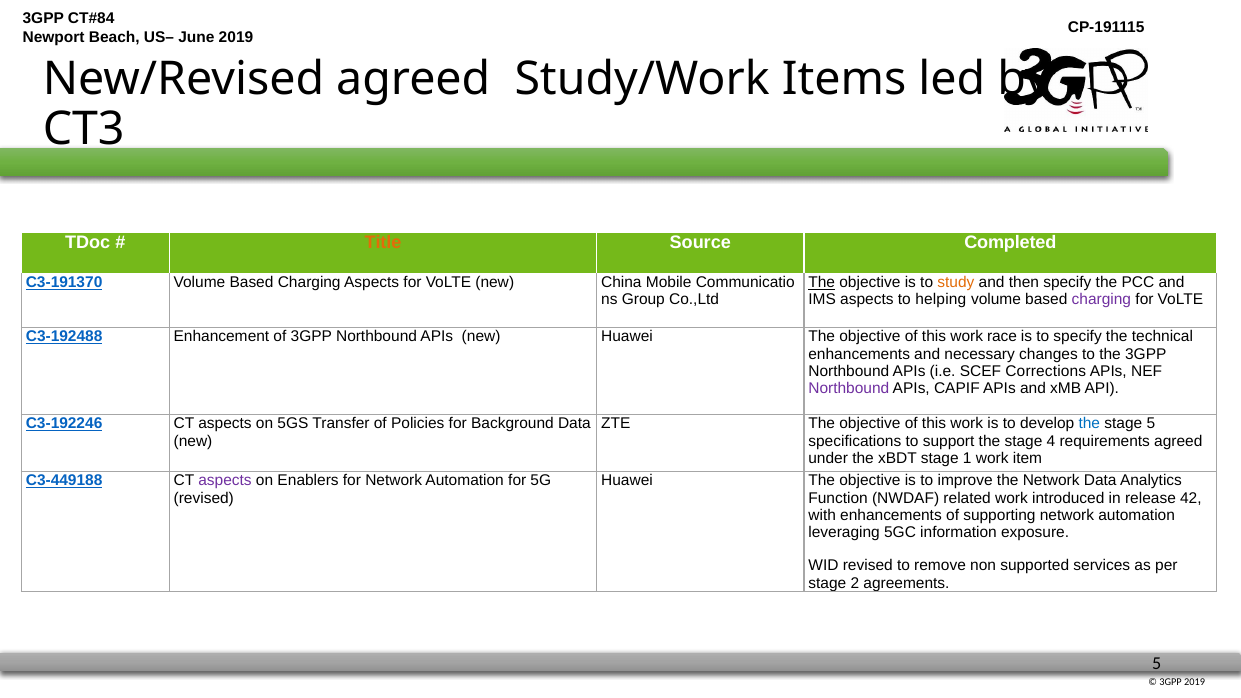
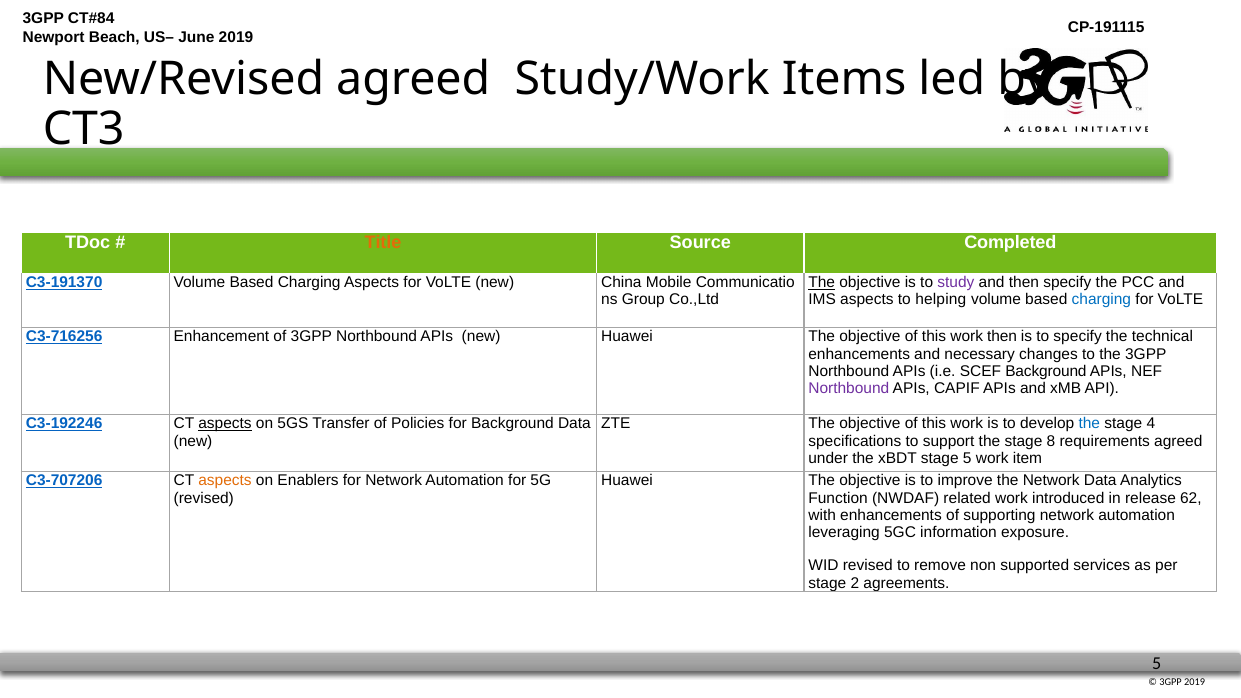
study colour: orange -> purple (956, 282)
charging colour: purple -> blue (1101, 300)
C3-192488: C3-192488 -> C3-716256 (64, 337)
work race: race -> then (1002, 337)
SCEF Corrections: Corrections -> Background (1046, 371)
aspects underline: none -> present (225, 424)
stage 5: 5 -> 4 (1151, 424)
4: 4 -> 8 (1051, 441)
stage 1: 1 -> 5 (967, 458)
C3-449188: C3-449188 -> C3-707206 (64, 481)
aspects colour: purple -> orange (225, 481)
42: 42 -> 62 (1191, 498)
